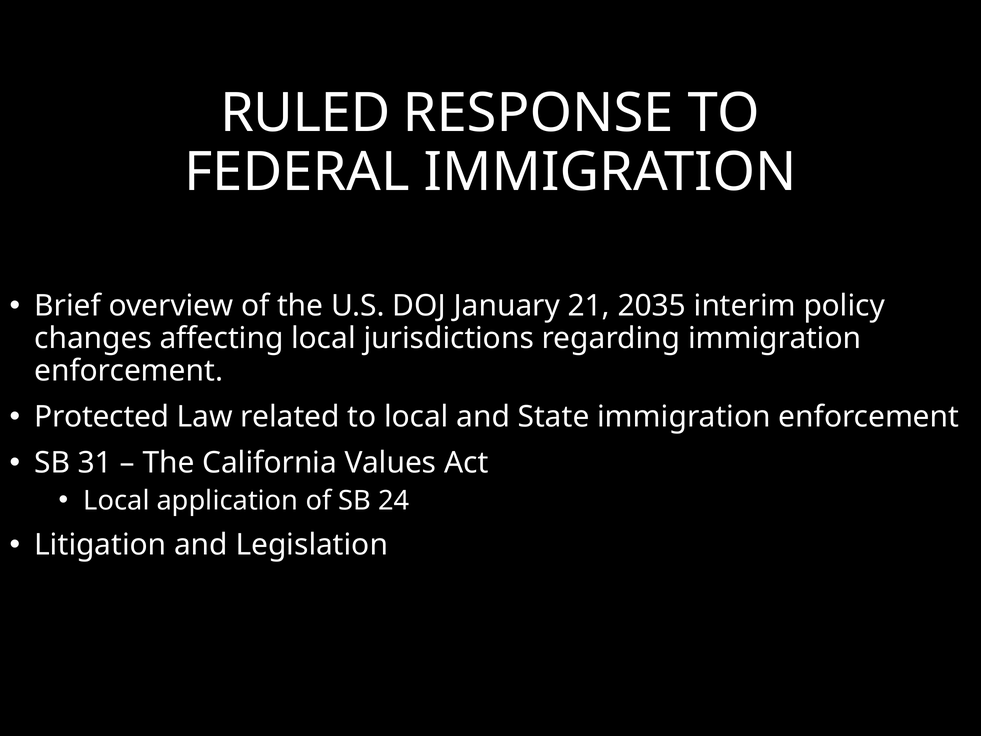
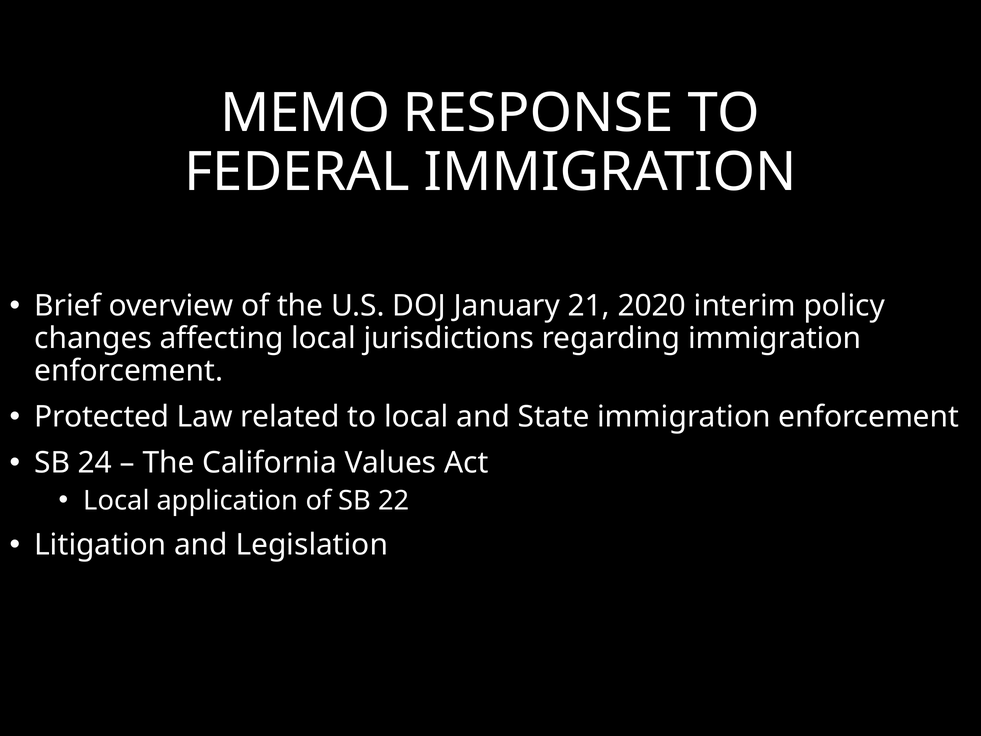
RULED: RULED -> MEMO (305, 113)
2035: 2035 -> 2020 (652, 306)
31: 31 -> 24 (95, 463)
24: 24 -> 22 (394, 500)
